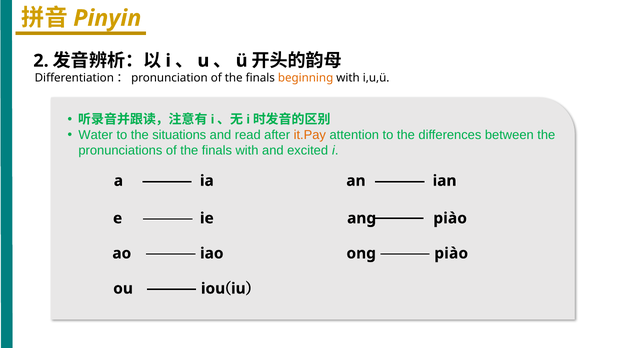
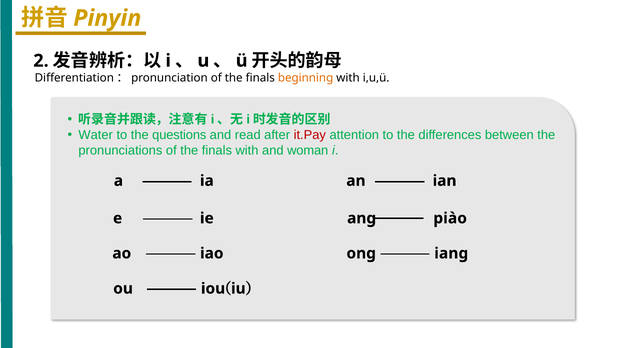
situations: situations -> questions (179, 135)
it.Pay colour: orange -> red (310, 135)
excited: excited -> woman (308, 151)
onɡ piào: piào -> ianɡ (451, 253)
